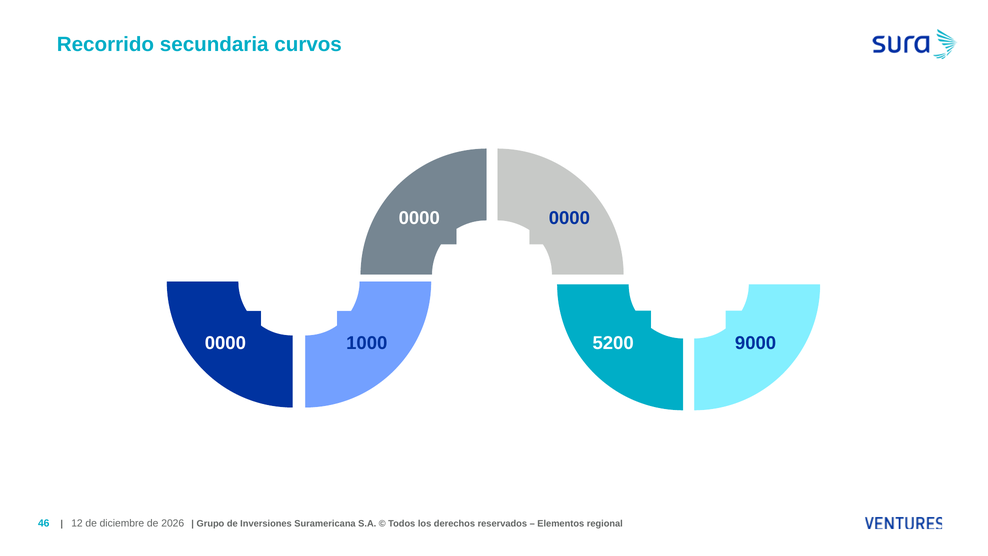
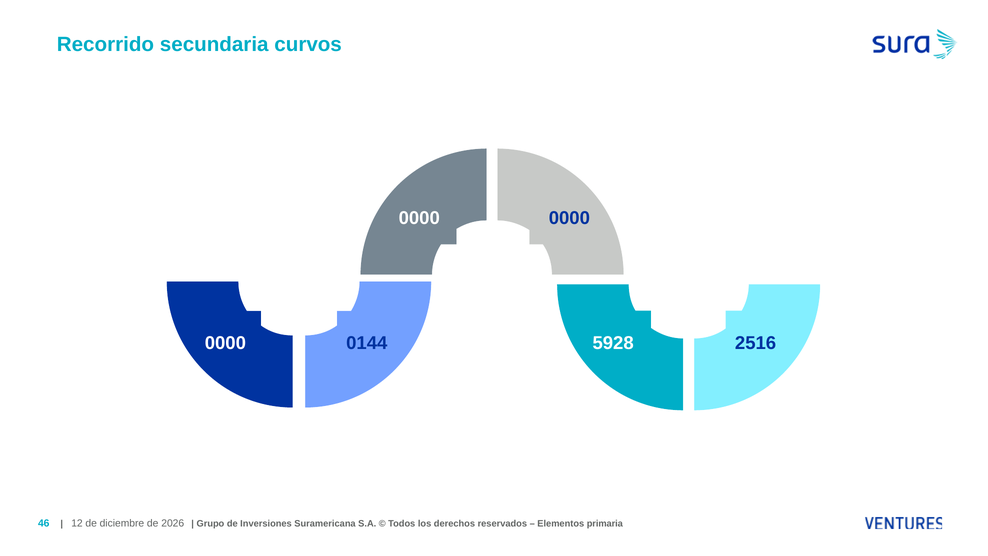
1000: 1000 -> 0144 (367, 343)
5200: 5200 -> 5928 (613, 343)
9000: 9000 -> 2516 (756, 343)
regional: regional -> primaria (605, 524)
